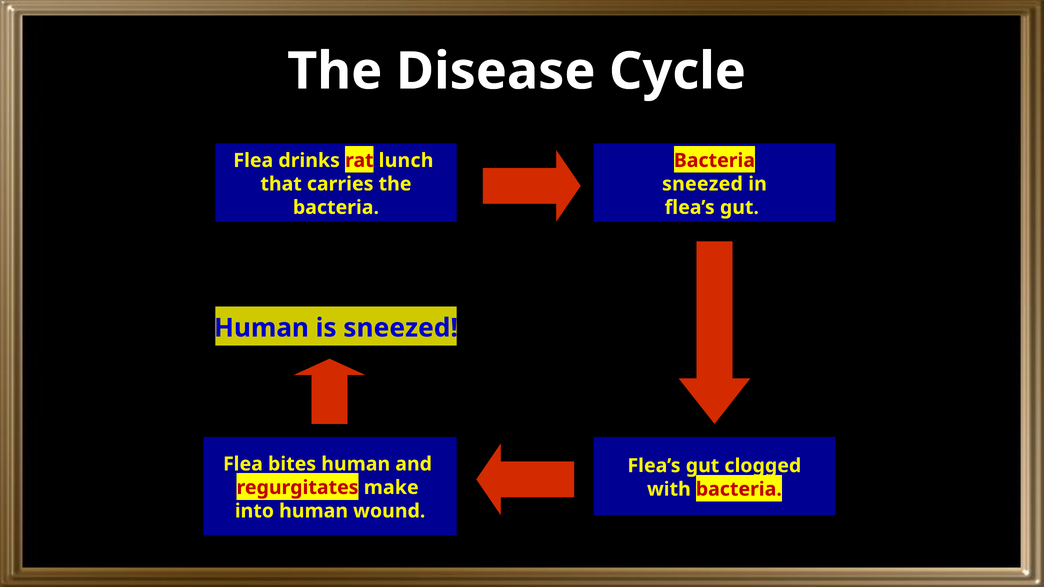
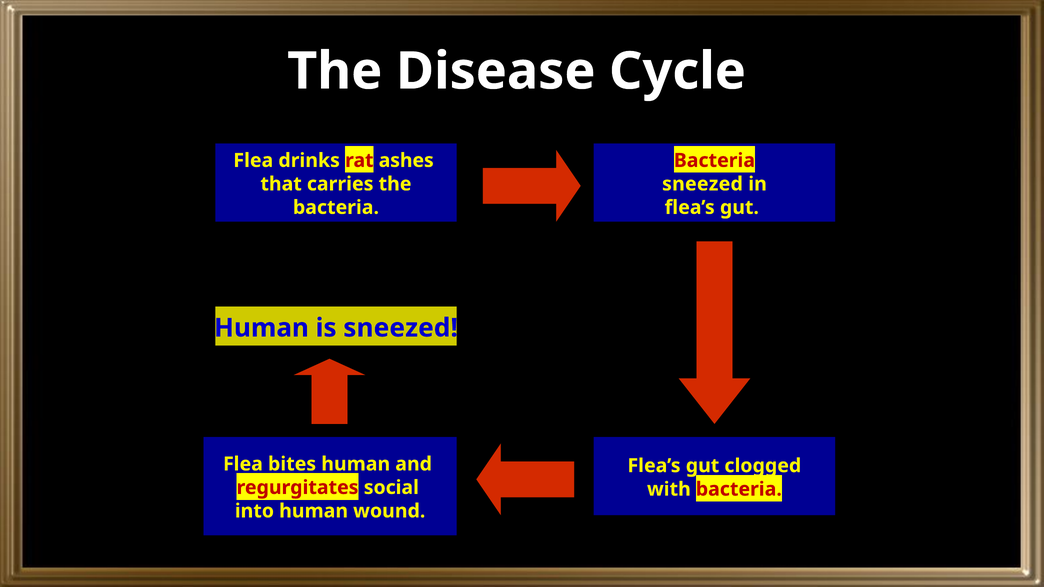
lunch: lunch -> ashes (406, 161)
make: make -> social (391, 488)
